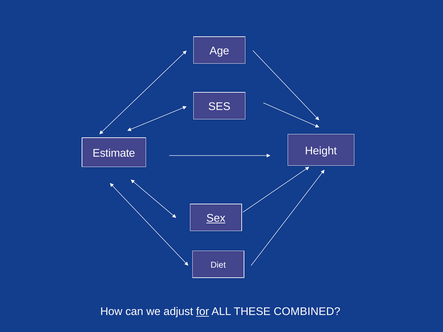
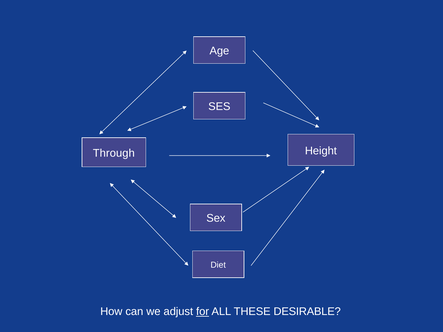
Estimate: Estimate -> Through (114, 153)
Sex underline: present -> none (216, 218)
COMBINED: COMBINED -> DESIRABLE (307, 312)
